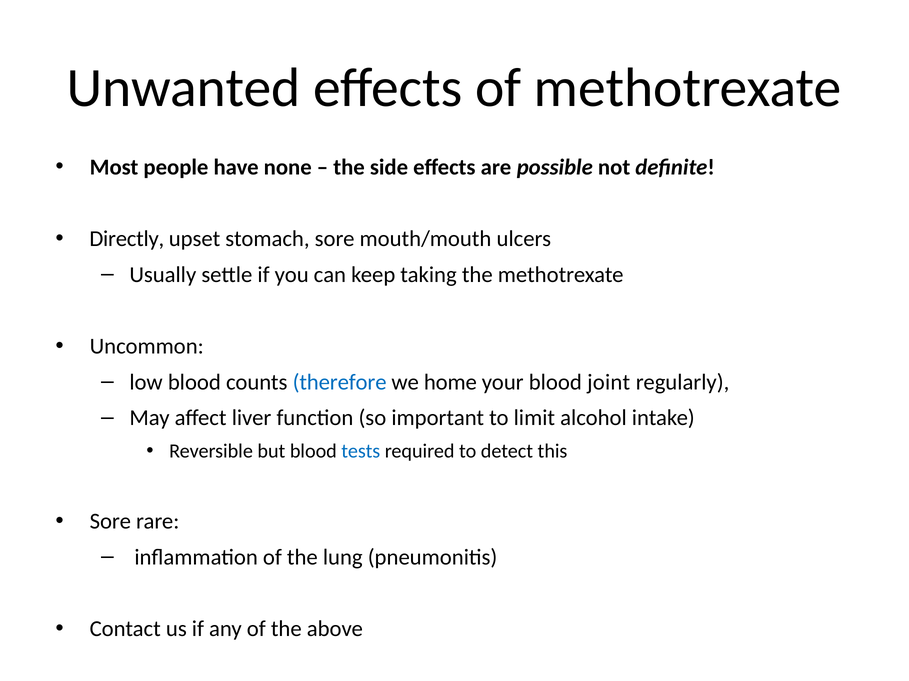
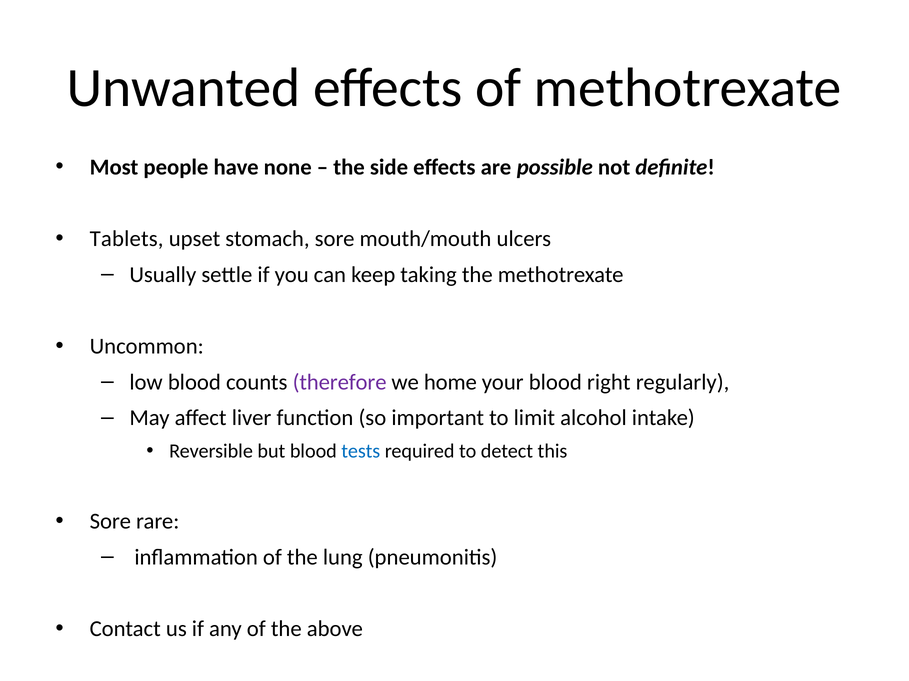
Directly: Directly -> Tablets (127, 239)
therefore colour: blue -> purple (340, 383)
joint: joint -> right (609, 383)
